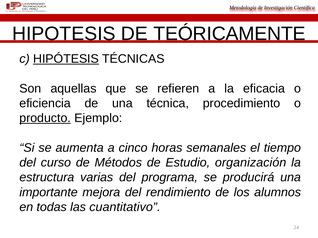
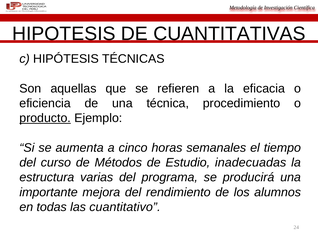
TEÓRICAMENTE: TEÓRICAMENTE -> CUANTITATIVAS (229, 34)
HIPÓTESIS underline: present -> none (66, 59)
organización: organización -> inadecuadas (251, 163)
